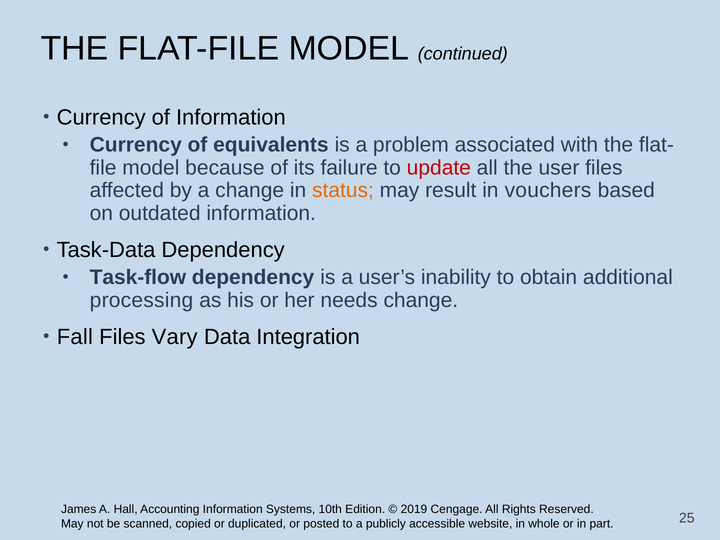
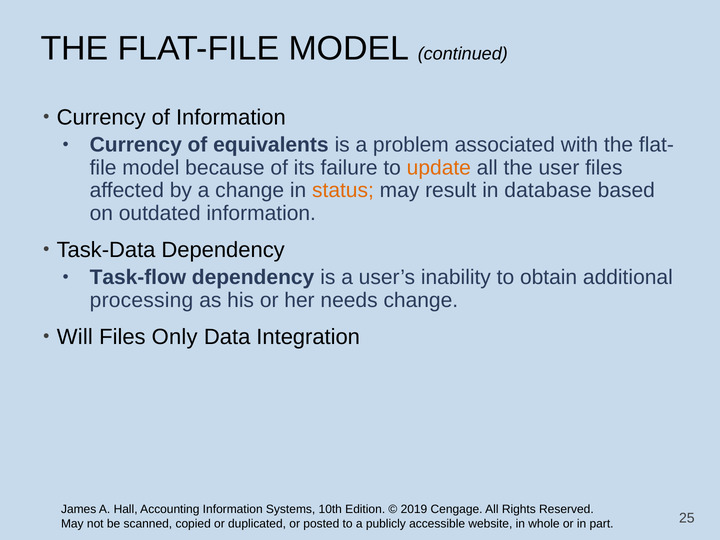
update colour: red -> orange (439, 168)
vouchers: vouchers -> database (548, 190)
Fall: Fall -> Will (75, 337)
Vary: Vary -> Only (175, 337)
